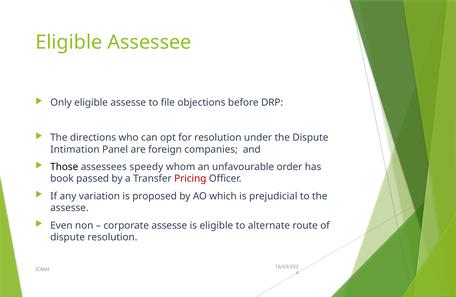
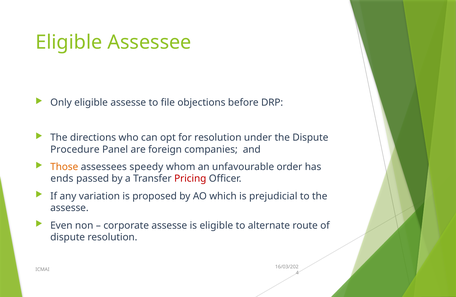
Intimation: Intimation -> Procedure (75, 150)
Those colour: black -> orange (64, 167)
book: book -> ends (62, 179)
